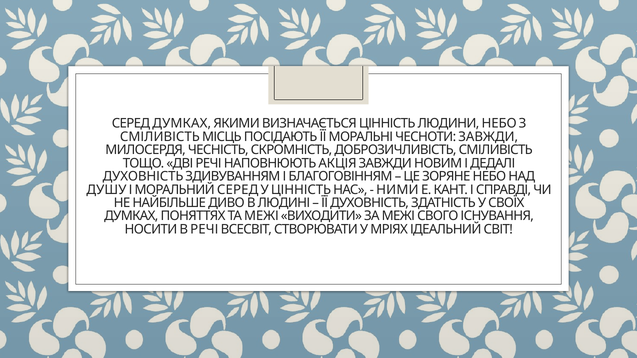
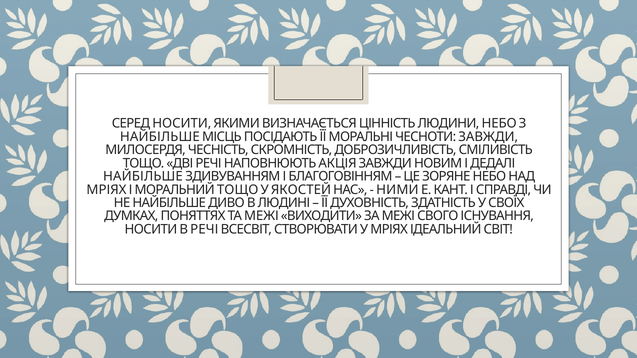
СЕРЕД ДУМКАХ: ДУМКАХ -> НОСИТИ (182, 124)
СМІЛИВІСТЬ: СМІЛИВІСТЬ -> НАЙБІЛЬШЕ (160, 137)
ДУХОВНІСТЬ: ДУХОВНІСТЬ -> НАЙБІЛЬШЕ (143, 177)
ДУШУ: ДУШУ -> МРІЯХ (107, 190)
МОРАЛЬНИЙ СЕРЕД: СЕРЕД -> ТОЩО (238, 190)
У ЦІННІСТЬ: ЦІННІСТЬ -> ЯКОСТЕЙ (301, 190)
